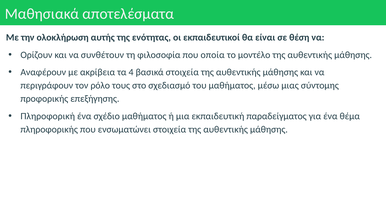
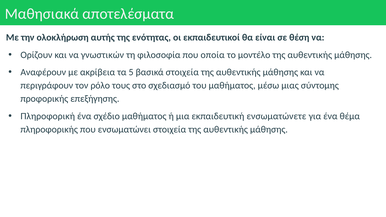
συνθέτουν: συνθέτουν -> γνωστικών (102, 55)
4: 4 -> 5 (131, 72)
παραδείγματος: παραδείγματος -> ενσωματώνετε (276, 116)
